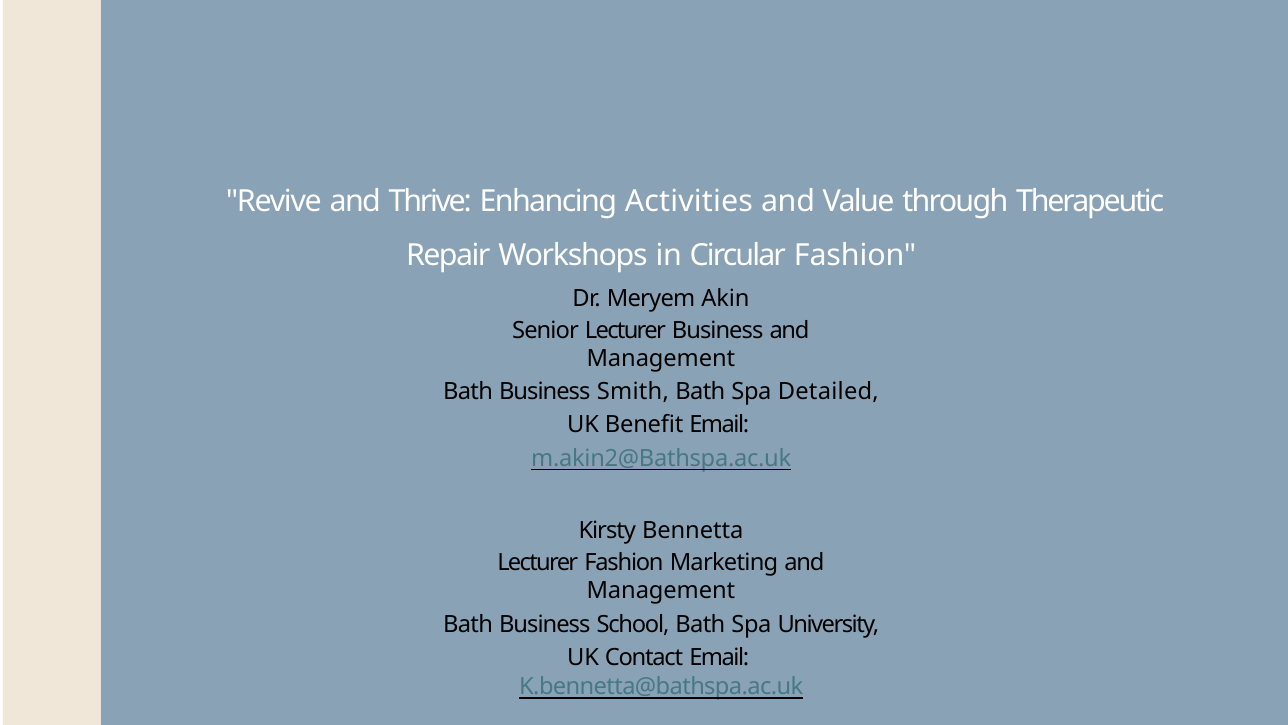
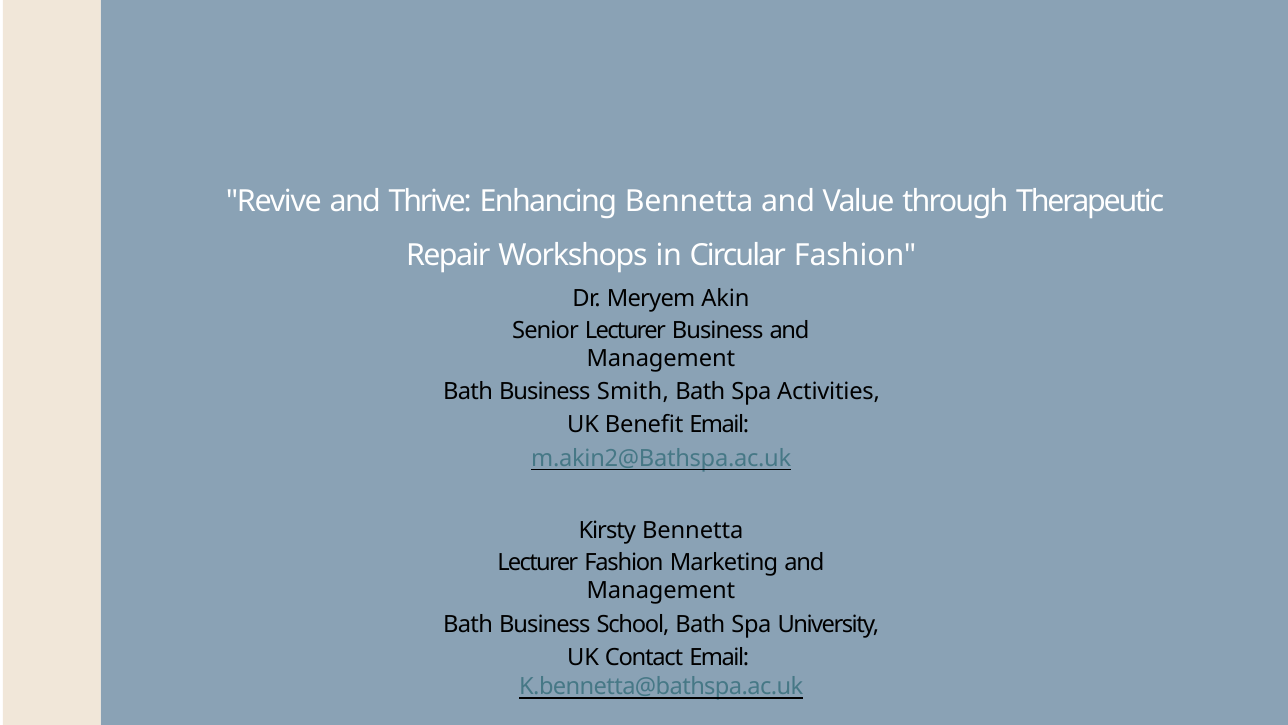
Enhancing Activities: Activities -> Bennetta (689, 201)
Detailed: Detailed -> Activities (829, 392)
